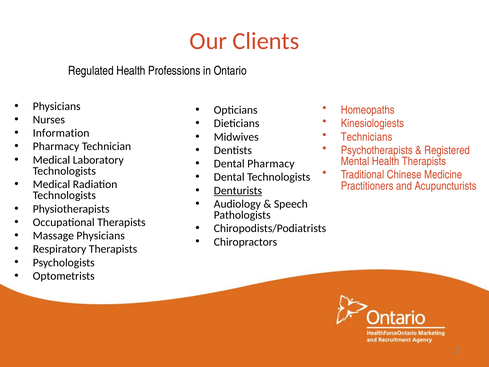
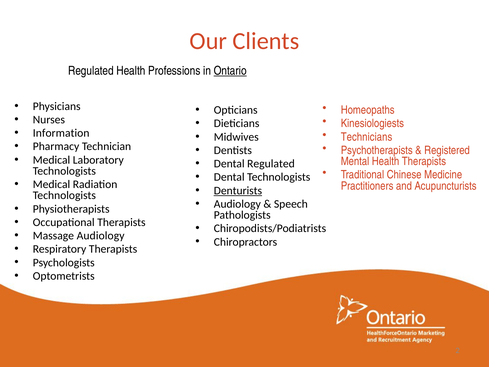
Ontario underline: none -> present (230, 71)
Dental Pharmacy: Pharmacy -> Regulated (271, 164)
Massage Physicians: Physicians -> Audiology (101, 236)
